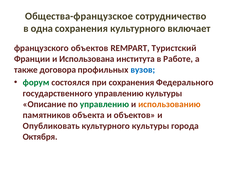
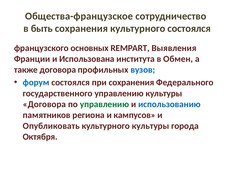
одна: одна -> быть (42, 29)
культурного включает: включает -> состоялся (189, 29)
французского объектов: объектов -> основных (90, 48)
Туристский: Туристский -> Выявления (174, 48)
Работе: Работе -> Обмен (178, 59)
форум colour: green -> blue (36, 83)
Описание: Описание -> Договора (44, 105)
использованию colour: orange -> blue (169, 105)
объекта: объекта -> региона (89, 115)
и объектов: объектов -> кампусов (135, 115)
